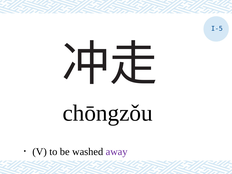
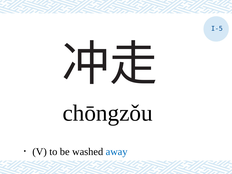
away colour: purple -> blue (117, 152)
